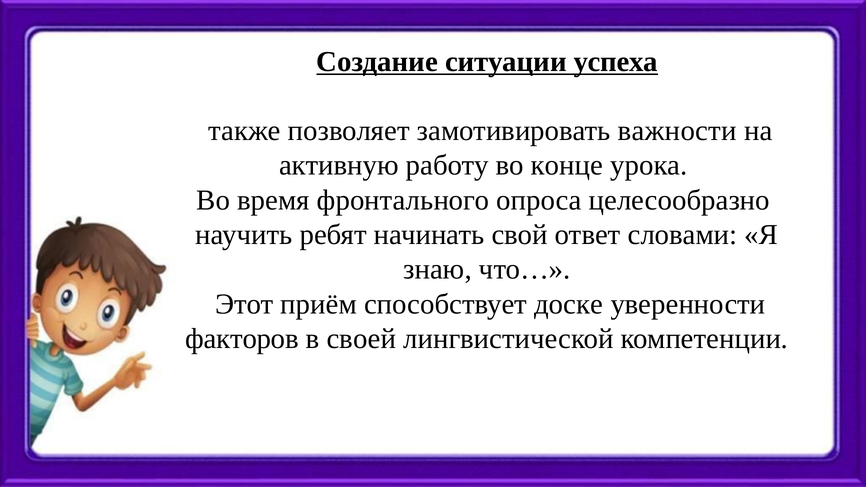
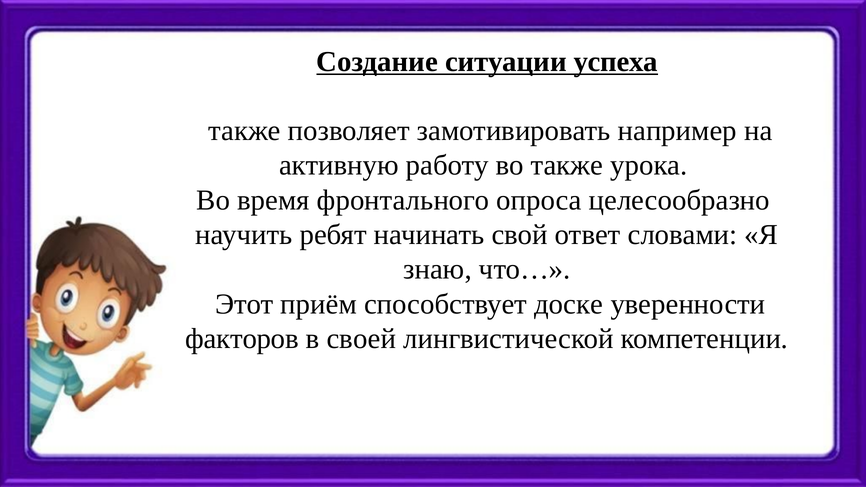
важности: важности -> например (677, 131)
во конце: конце -> также (567, 166)
